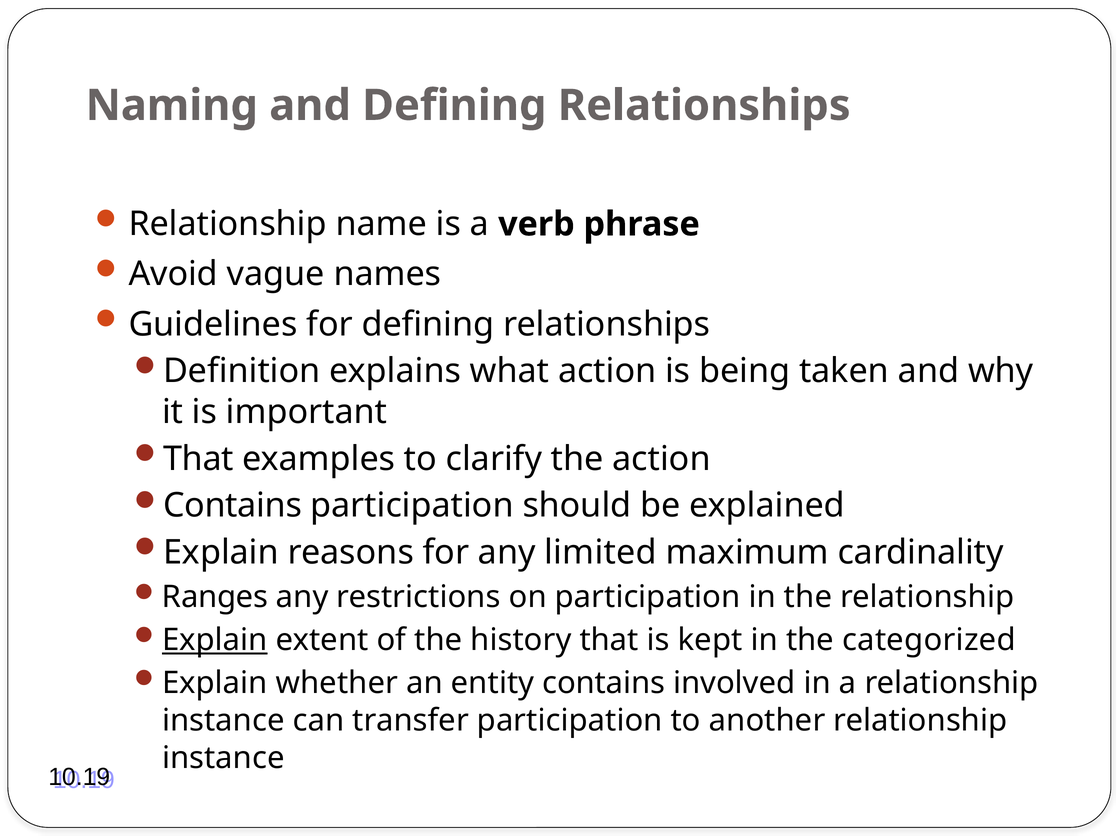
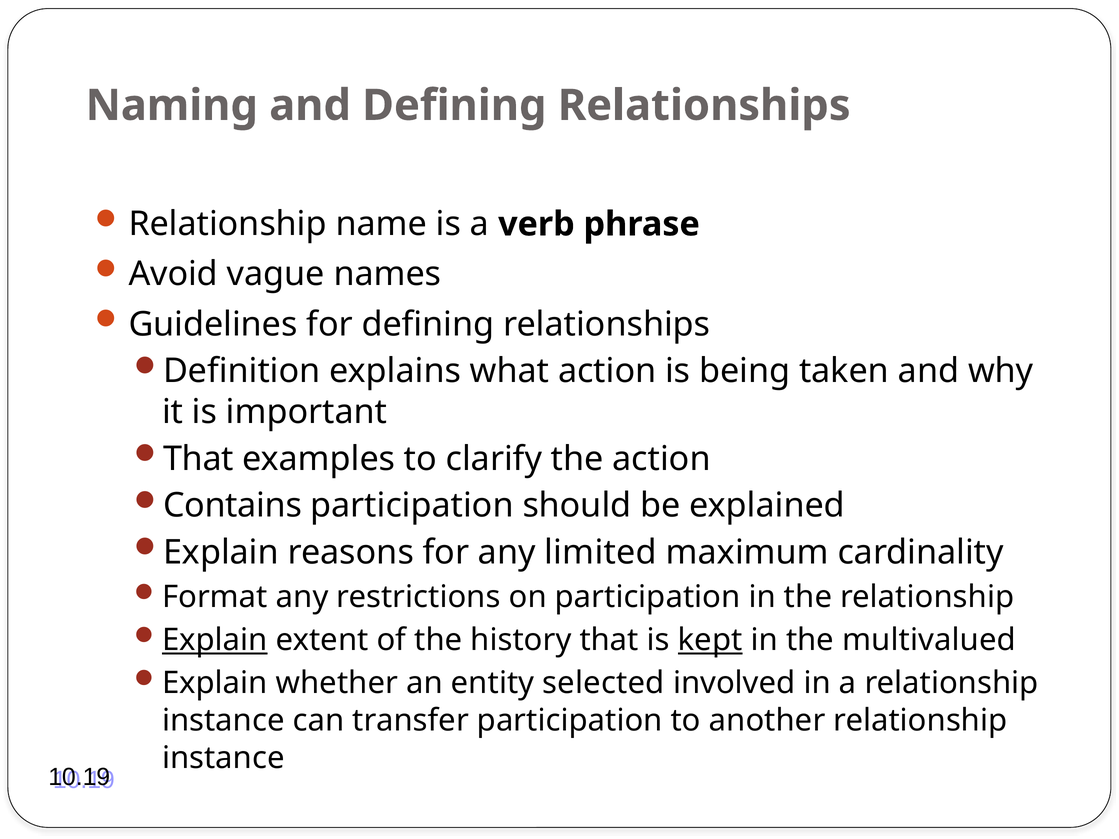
Ranges: Ranges -> Format (215, 597)
kept underline: none -> present (710, 640)
categorized: categorized -> multivalued (929, 640)
entity contains: contains -> selected (603, 683)
